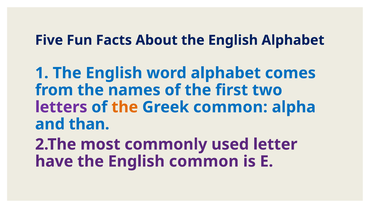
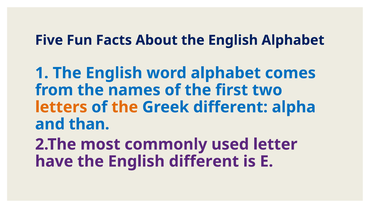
letters colour: purple -> orange (61, 107)
Greek common: common -> different (230, 107)
English common: common -> different (204, 162)
